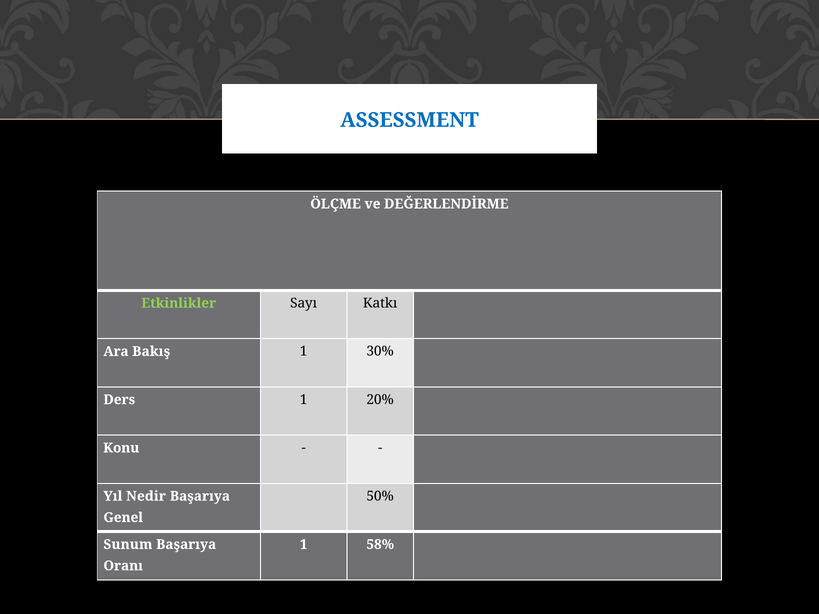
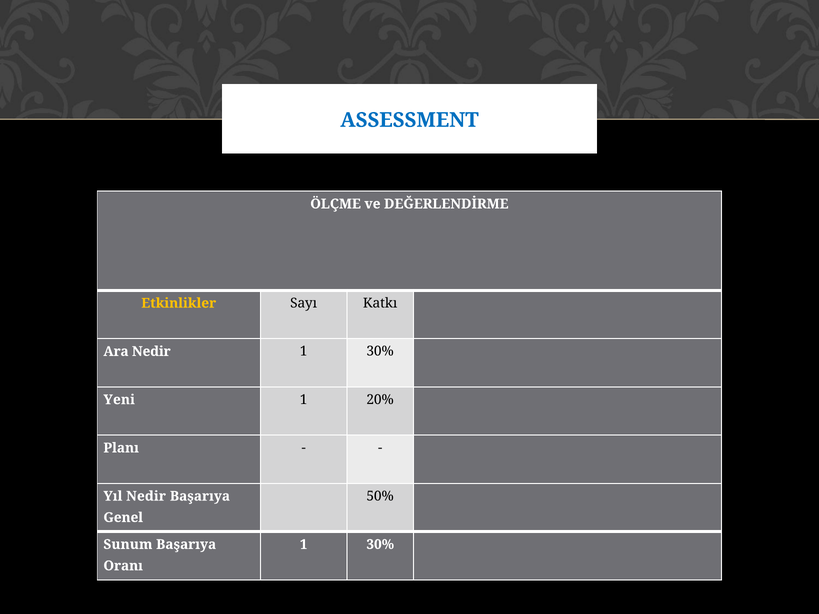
Etkinlikler colour: light green -> yellow (179, 303)
Ara Bakış: Bakış -> Nedir (151, 352)
Ders: Ders -> Yeni (119, 400)
Konu: Konu -> Planı (121, 448)
58%: 58% -> 30% (380, 545)
